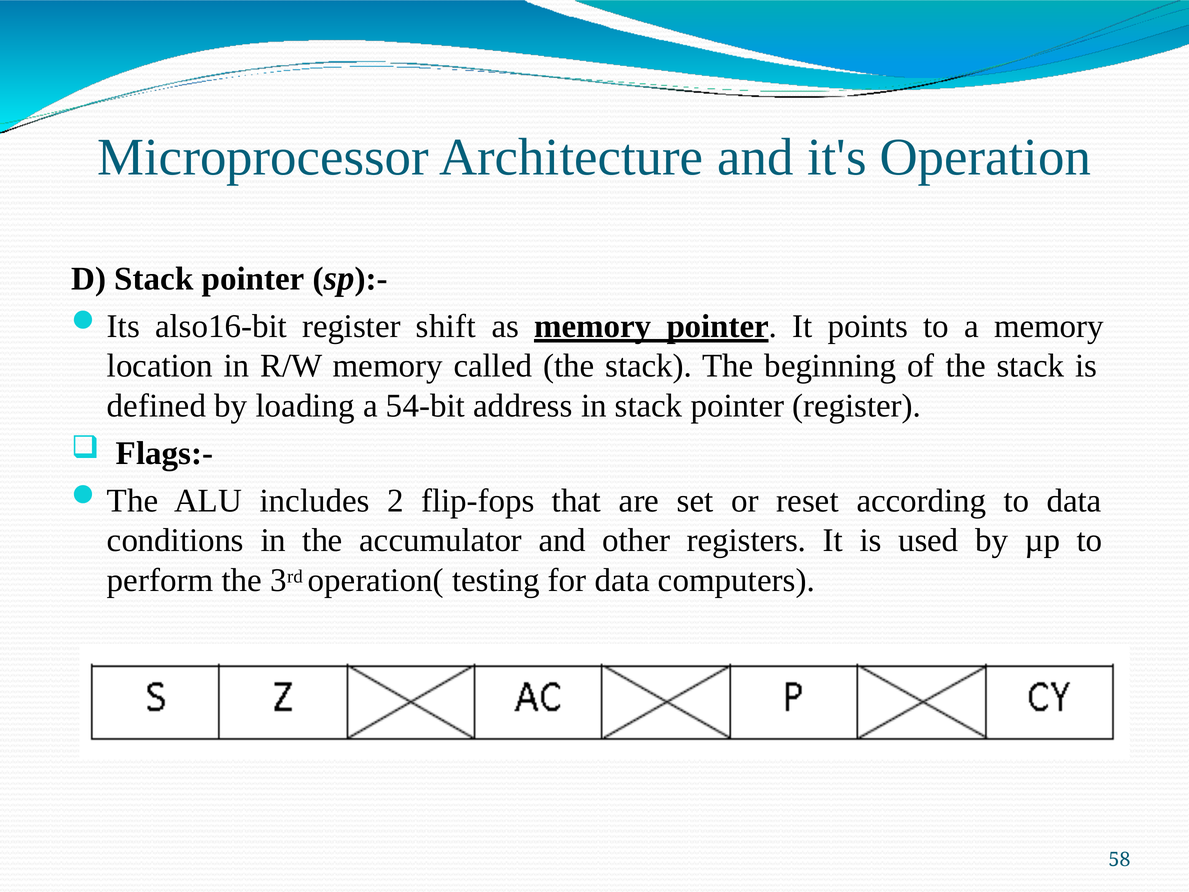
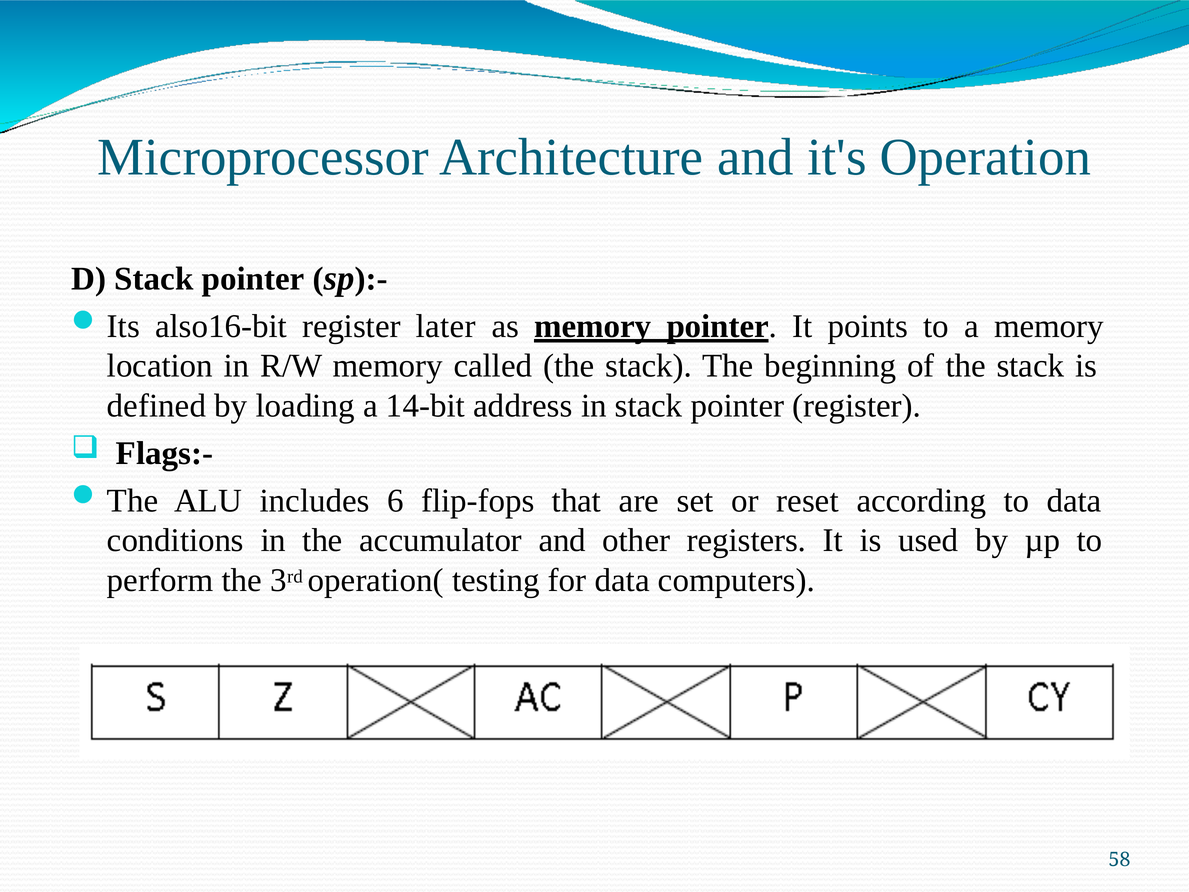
shift: shift -> later (446, 326)
54-bit: 54-bit -> 14-bit (425, 406)
2: 2 -> 6 (395, 501)
